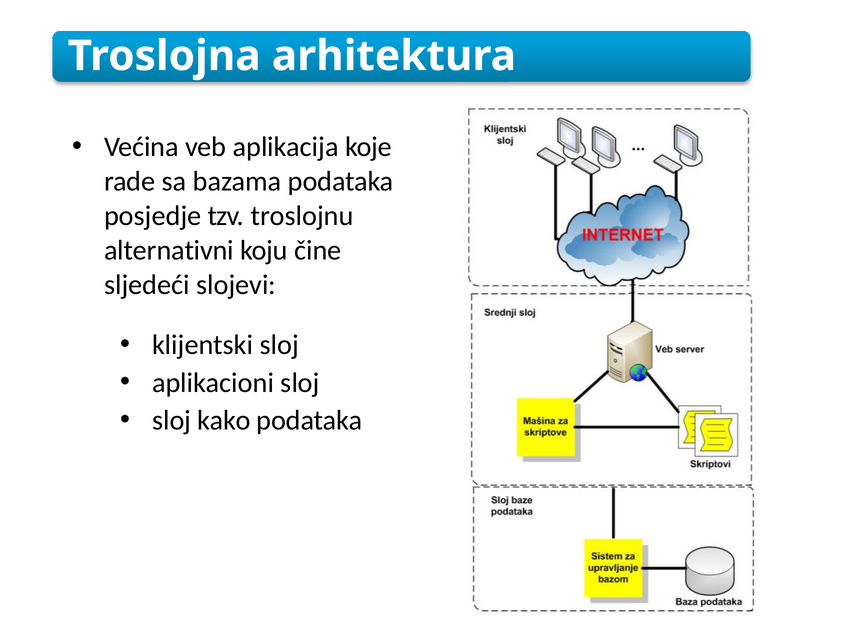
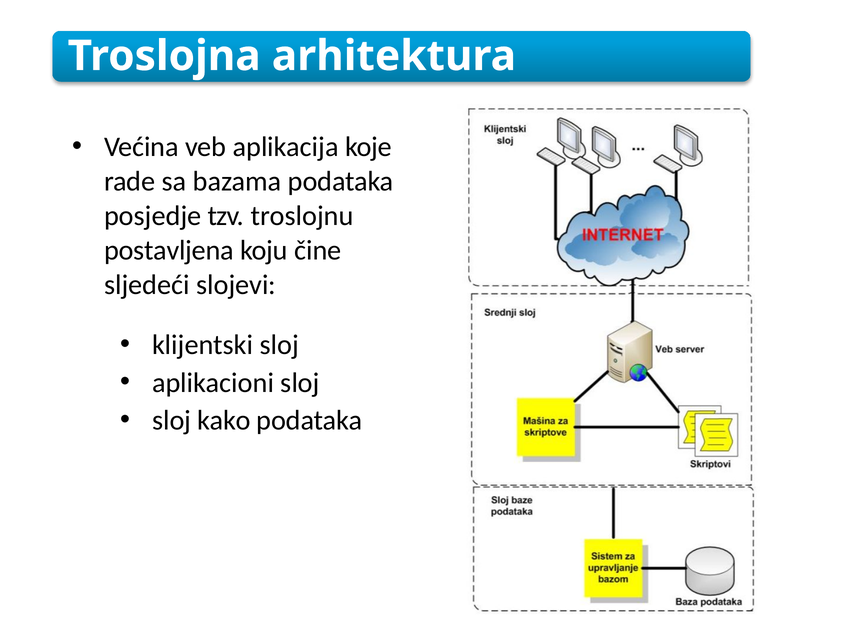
alternativni: alternativni -> postavljena (169, 250)
